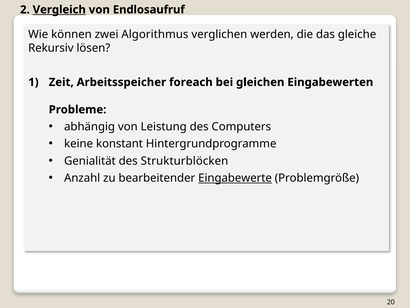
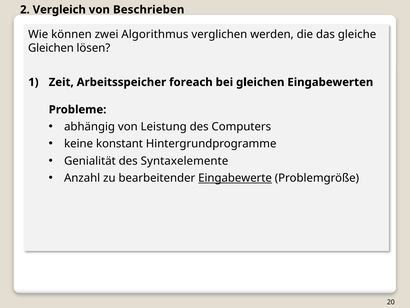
Vergleich underline: present -> none (59, 10)
Endlosaufruf: Endlosaufruf -> Beschrieben (149, 10)
Rekursiv: Rekursiv -> Gleichen (51, 48)
Strukturblöcken: Strukturblöcken -> Syntaxelemente (185, 161)
